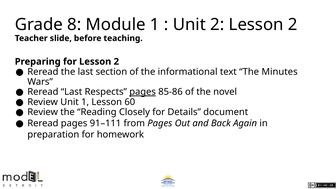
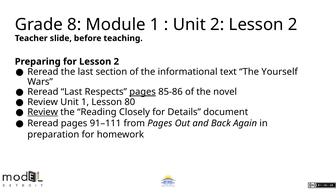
Minutes: Minutes -> Yourself (280, 72)
60: 60 -> 80 (130, 102)
Review underline: none -> present (43, 112)
